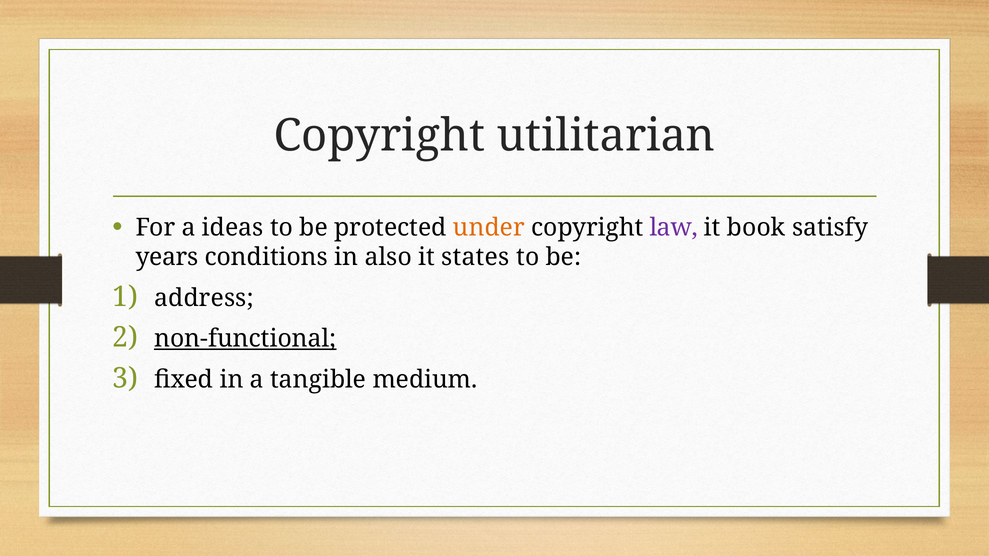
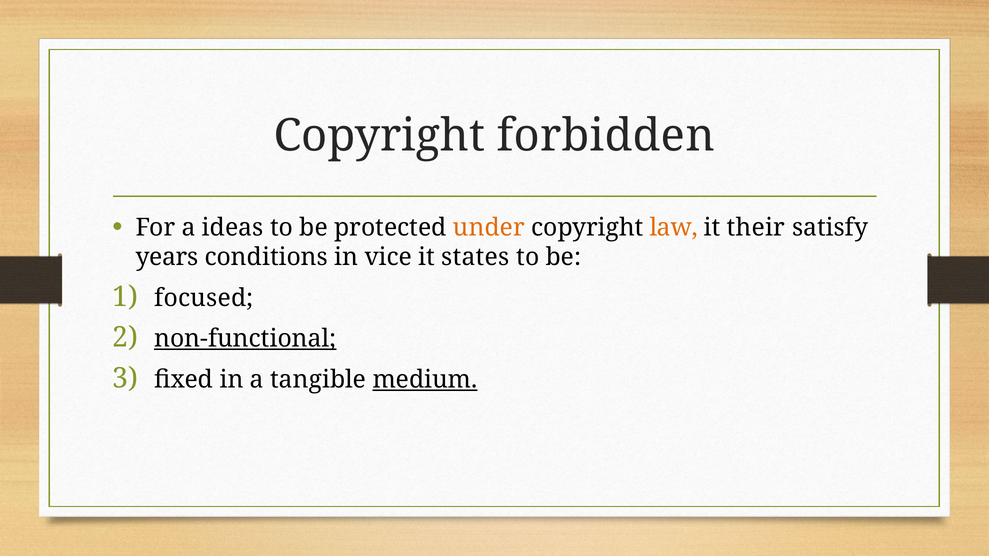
utilitarian: utilitarian -> forbidden (606, 136)
law colour: purple -> orange (674, 228)
book: book -> their (756, 228)
also: also -> vice (388, 257)
address: address -> focused (204, 298)
medium underline: none -> present (425, 380)
